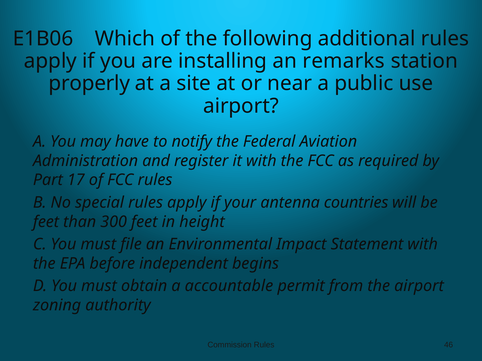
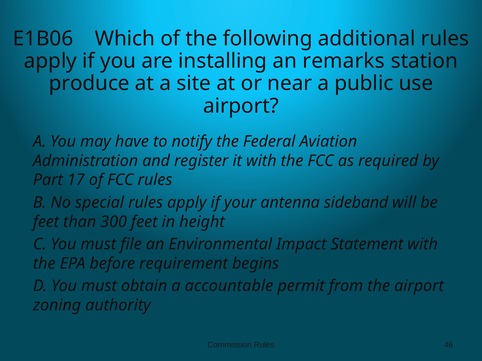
properly: properly -> produce (89, 84)
countries: countries -> sideband (356, 203)
independent: independent -> requirement (184, 264)
